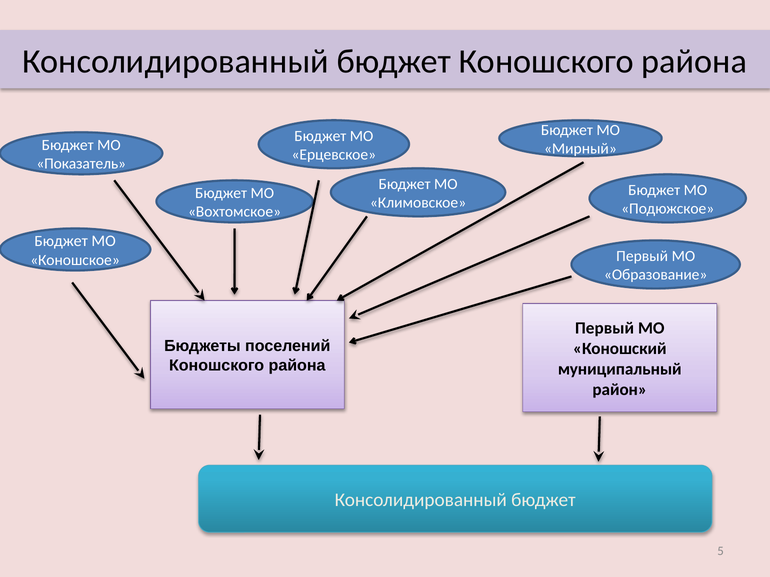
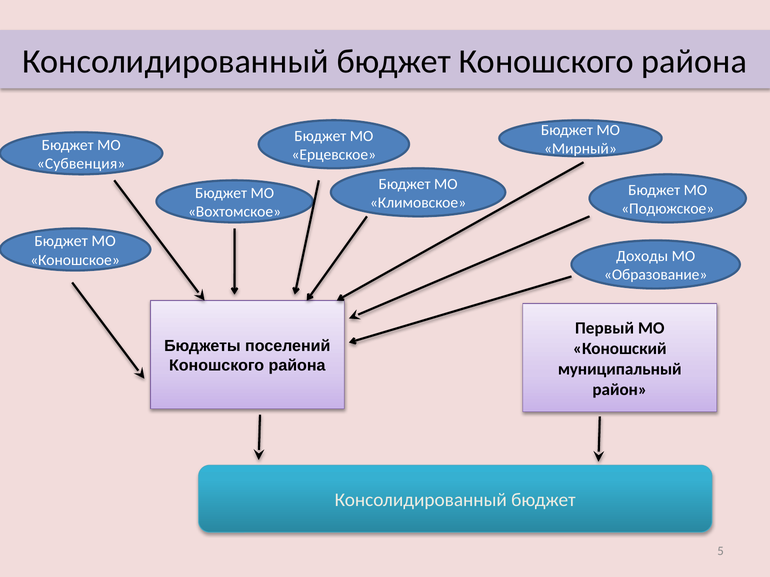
Показатель: Показатель -> Субвенция (81, 164)
Первый: Первый -> Доходы (642, 256)
